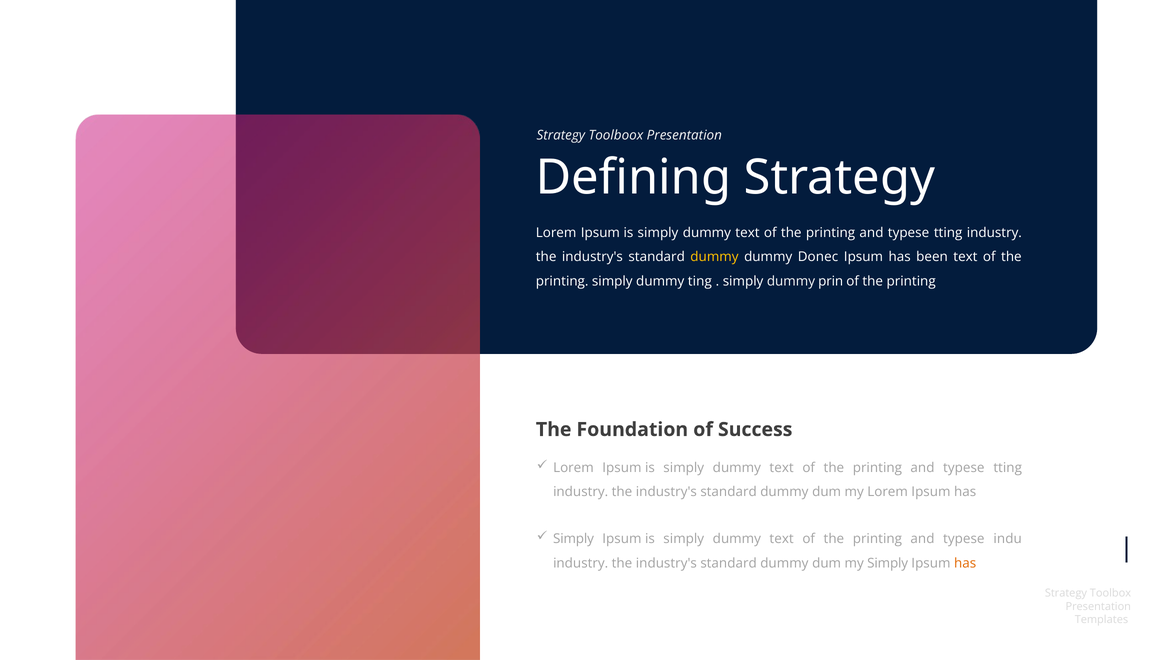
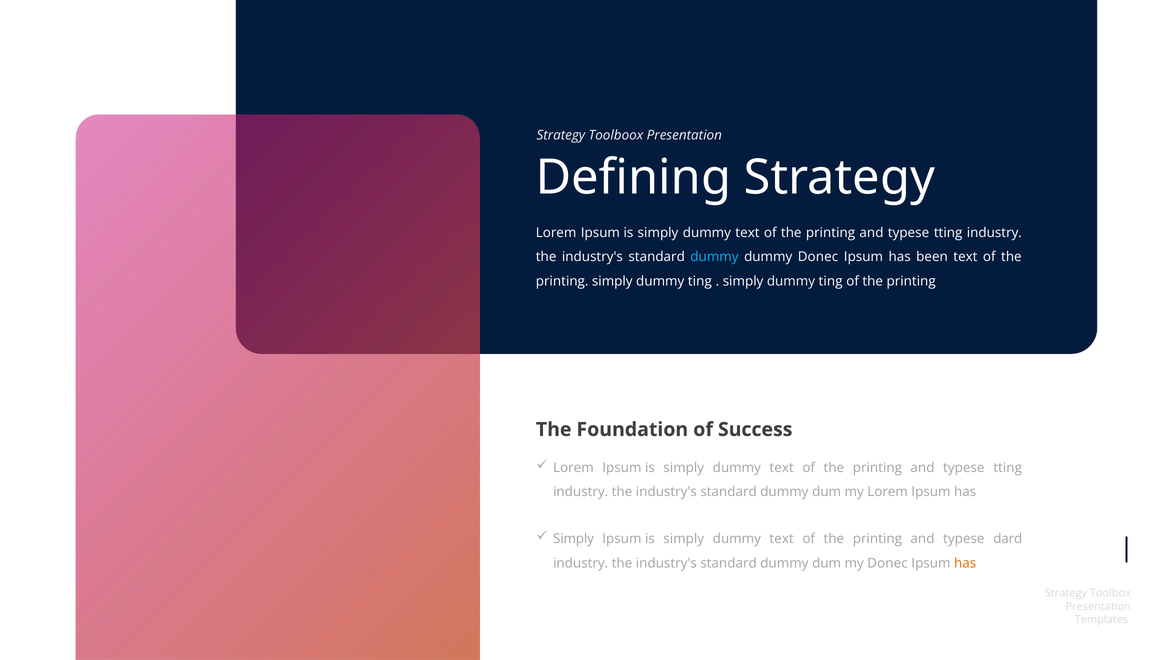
dummy colour: yellow -> light blue (714, 257)
prin: prin -> ting (831, 281)
indu: indu -> dard (1008, 539)
my Simply: Simply -> Donec (888, 563)
